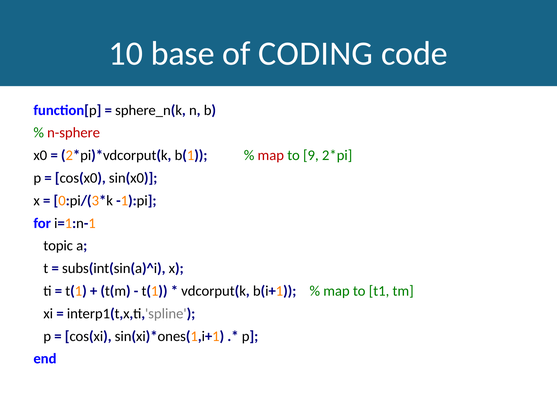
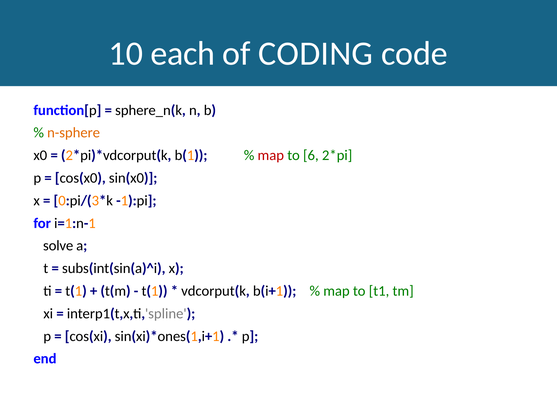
base: base -> each (183, 54)
n-sphere colour: red -> orange (74, 133)
9: 9 -> 6 (311, 155)
topic: topic -> solve (58, 246)
